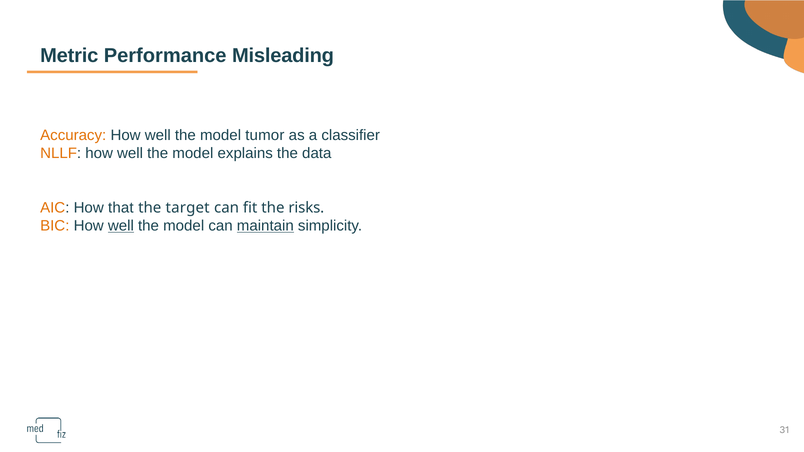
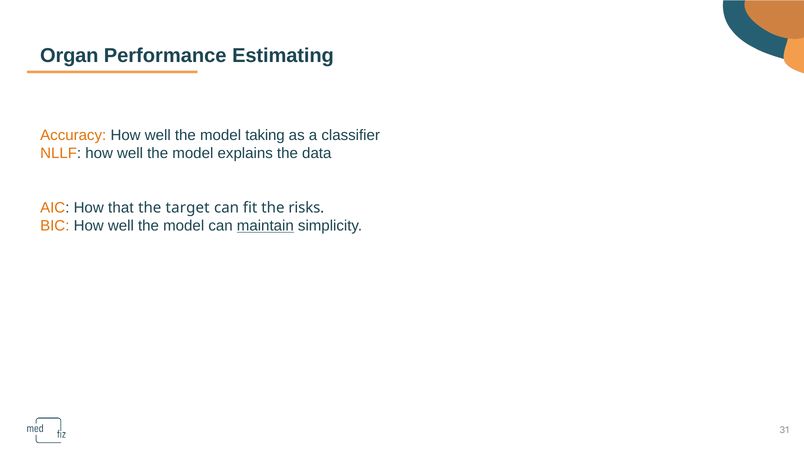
Metric: Metric -> Organ (69, 56)
Misleading: Misleading -> Estimating (283, 56)
tumor: tumor -> taking (265, 135)
well underline: present -> none (121, 226)
